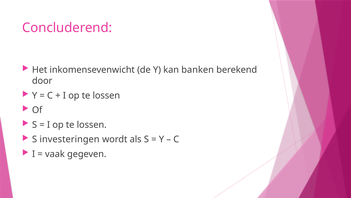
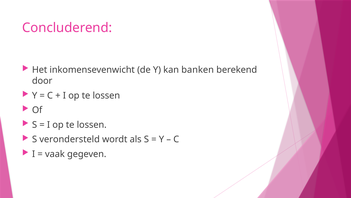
investeringen: investeringen -> verondersteld (70, 139)
